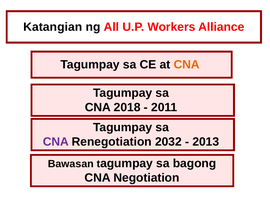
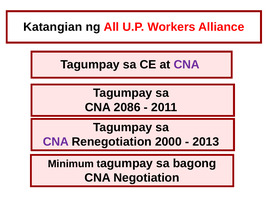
CNA colour: orange -> purple (187, 65)
2018: 2018 -> 2086 (127, 108)
2032: 2032 -> 2000 (168, 142)
Bawasan: Bawasan -> Minimum (71, 164)
